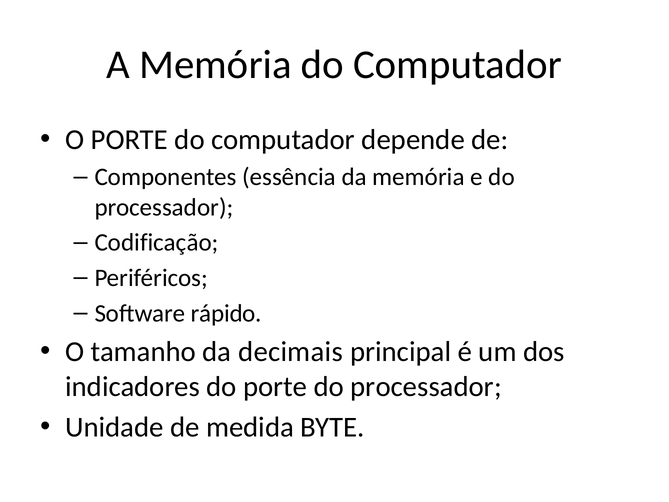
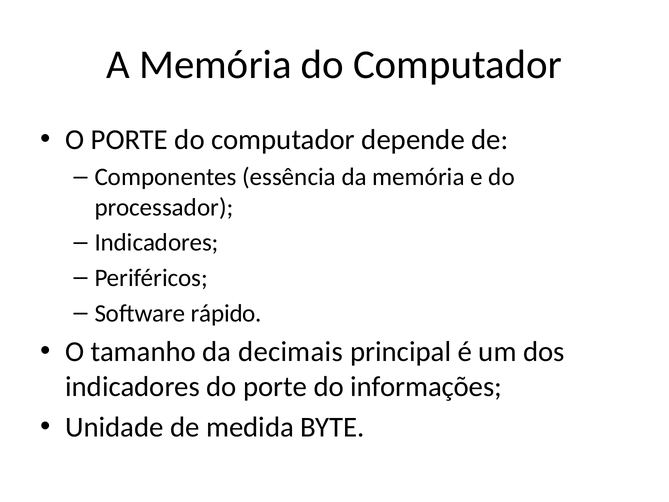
Codificação: Codificação -> Indicadores (157, 243)
porte do processador: processador -> informações (426, 386)
